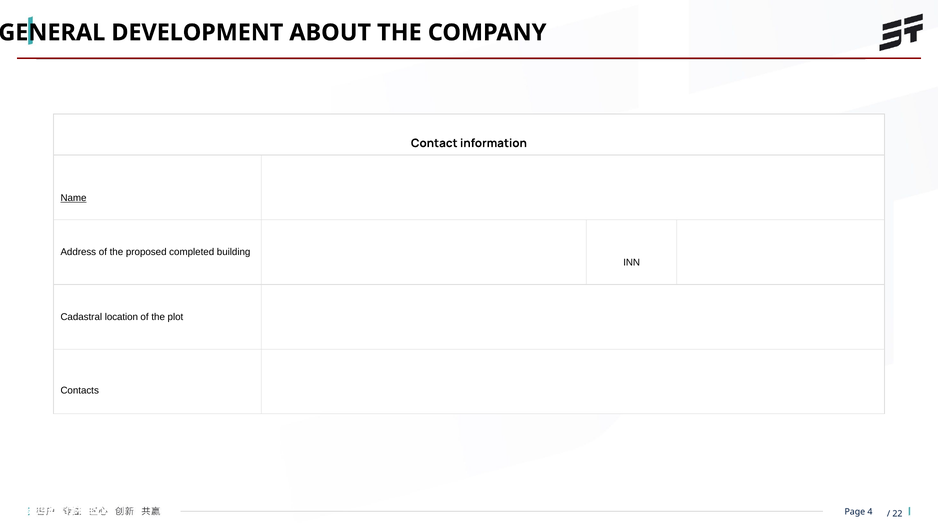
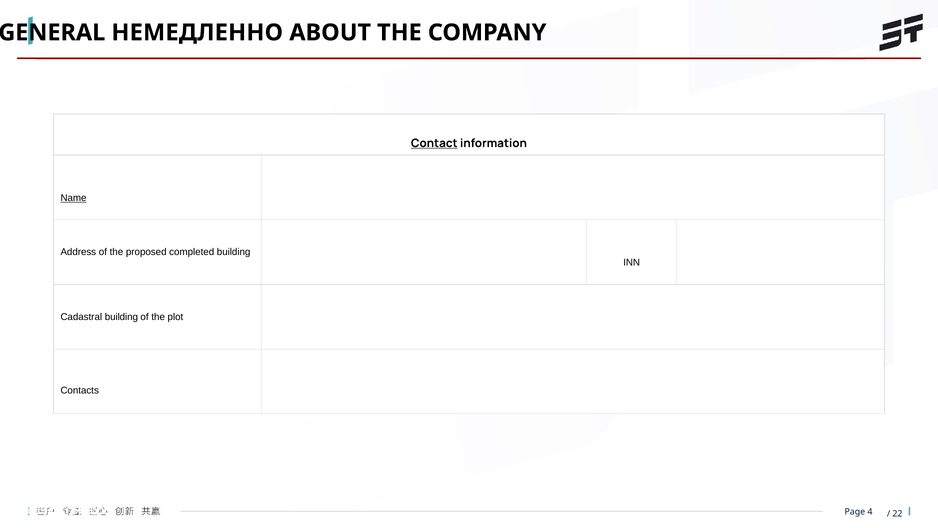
DEVELOPMENT: DEVELOPMENT -> НЕМЕДЛЕННО (197, 33)
Contact underline: none -> present (434, 143)
Cadastral location: location -> building (121, 317)
